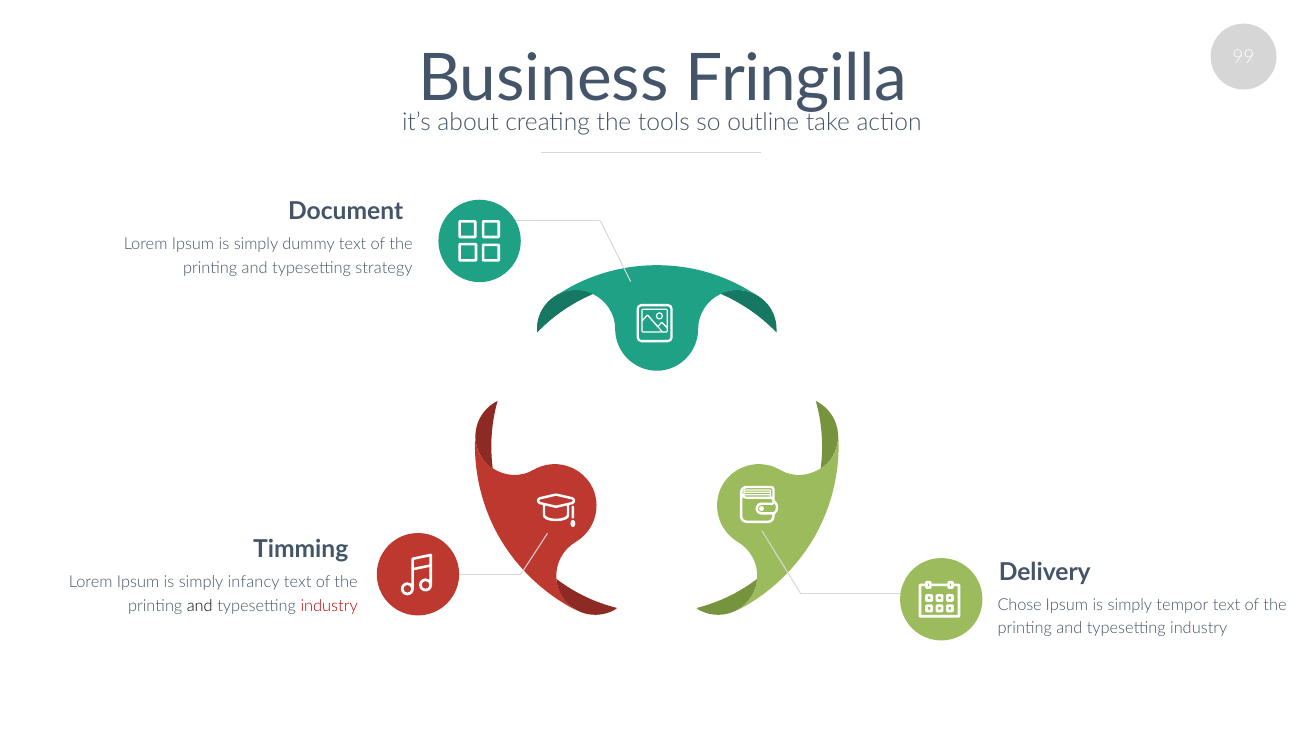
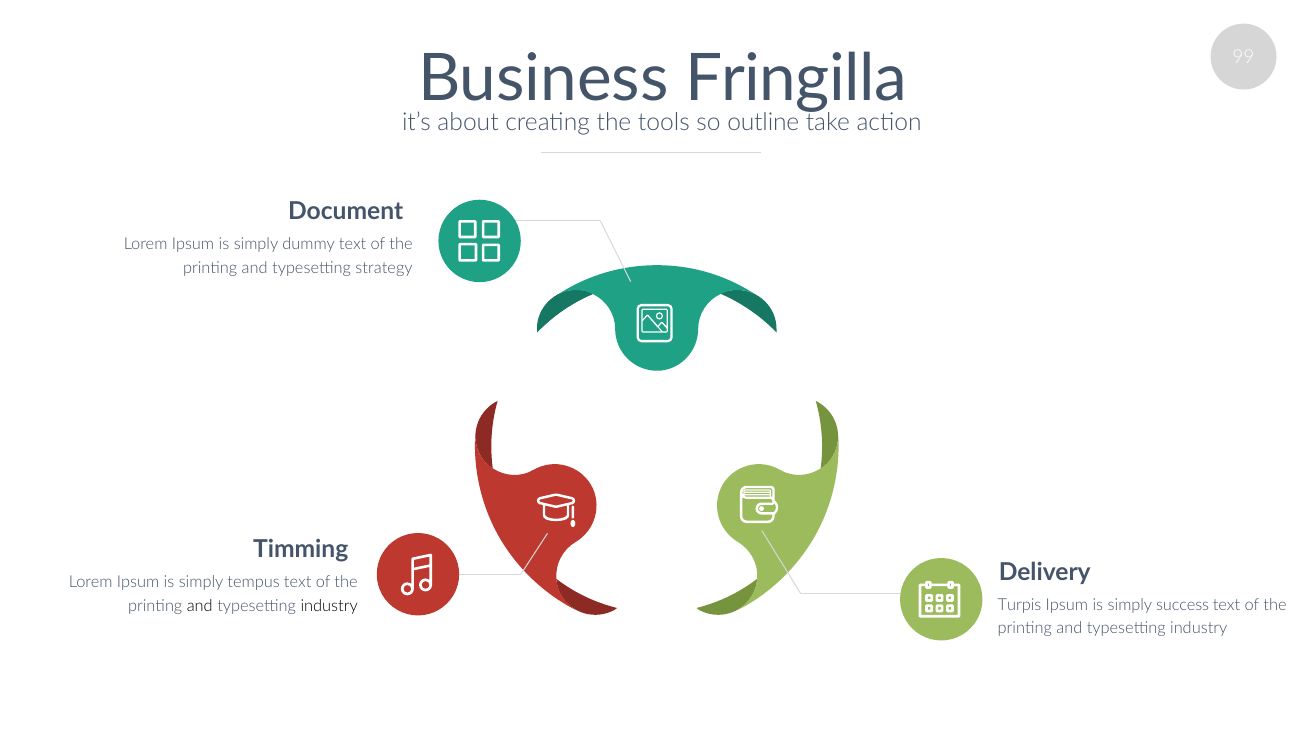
infancy: infancy -> tempus (254, 582)
Chose: Chose -> Turpis (1020, 604)
tempor: tempor -> success (1183, 604)
industry colour: red -> black (329, 606)
